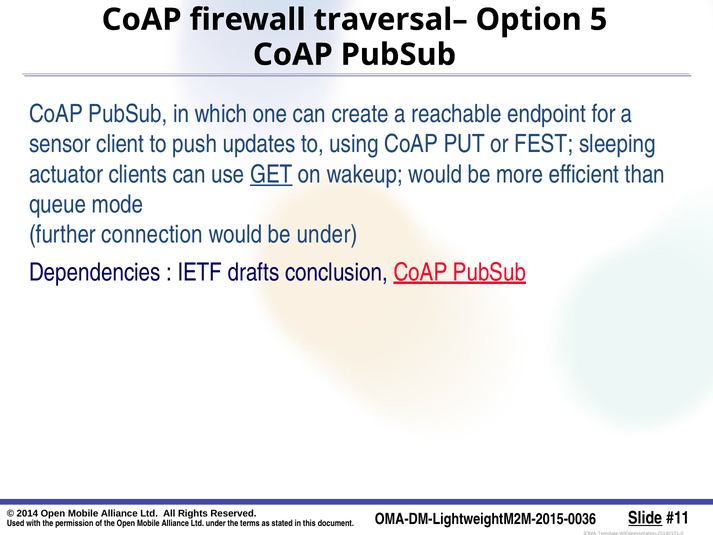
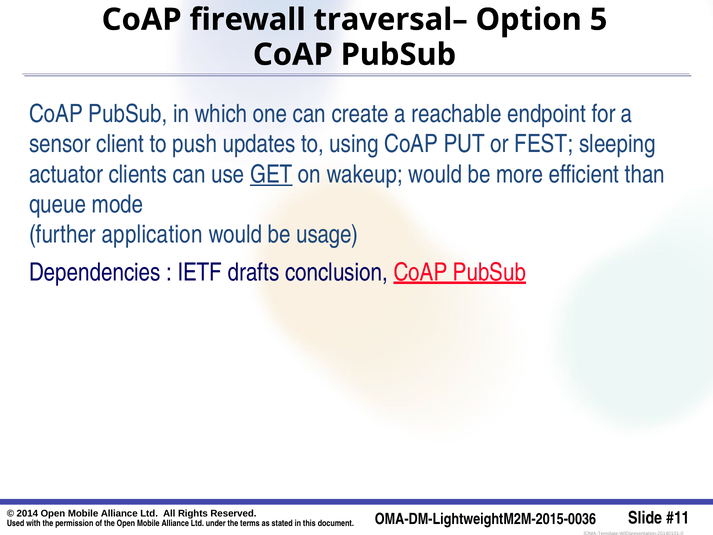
connection: connection -> application (152, 235)
be under: under -> usage (327, 235)
Slide underline: present -> none (645, 518)
